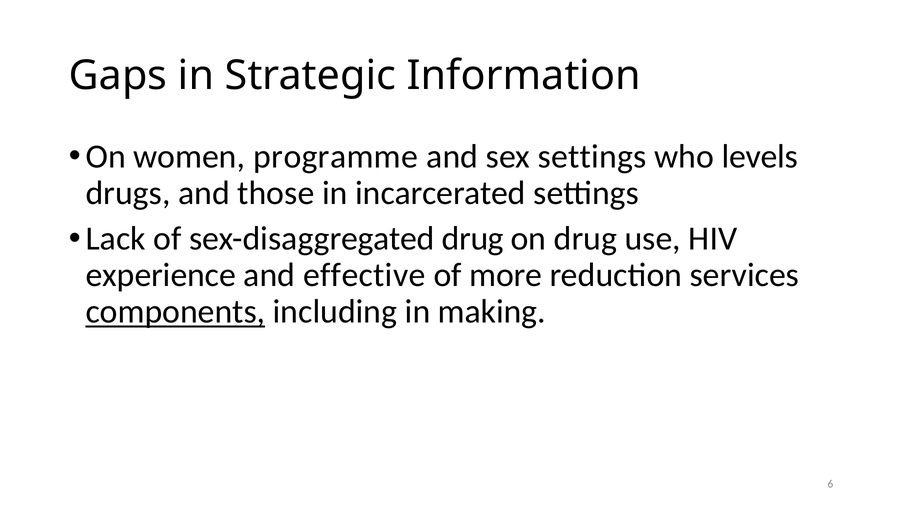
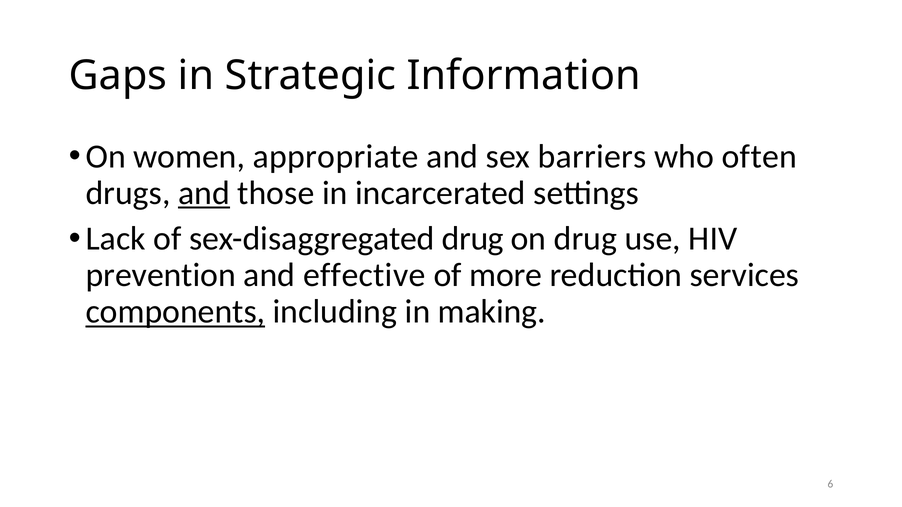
programme: programme -> appropriate (336, 156)
sex settings: settings -> barriers (592, 156)
levels: levels -> often (759, 156)
and underline: none -> present (204, 193)
experience: experience -> prevention (161, 276)
